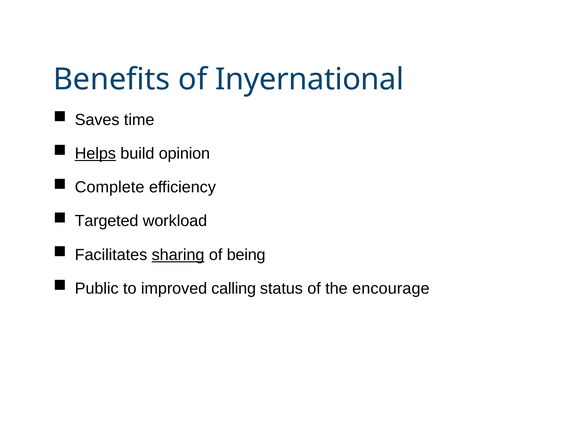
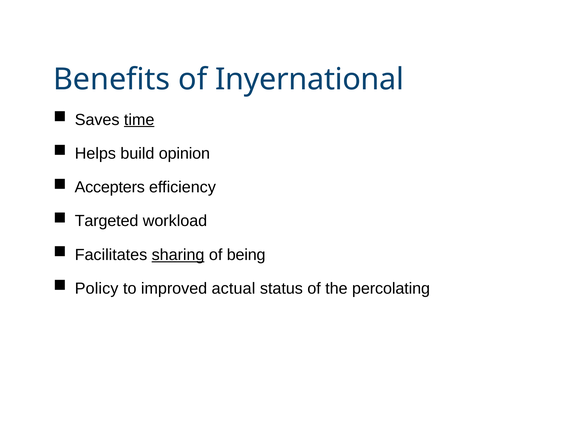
time underline: none -> present (139, 120)
Helps underline: present -> none (95, 154)
Complete: Complete -> Accepters (110, 187)
Public: Public -> Policy (97, 289)
calling: calling -> actual (233, 289)
encourage: encourage -> percolating (391, 289)
